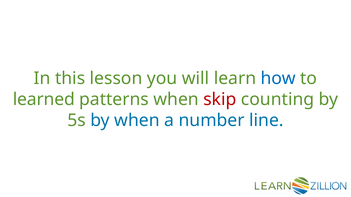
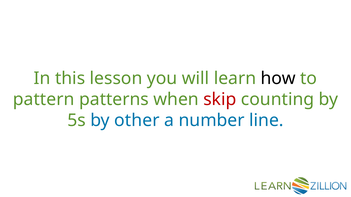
how colour: blue -> black (278, 79)
learned: learned -> pattern (44, 100)
by when: when -> other (137, 121)
